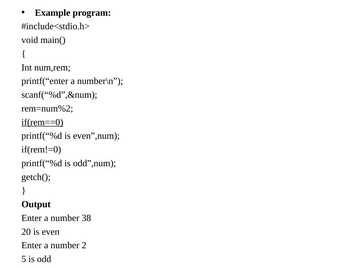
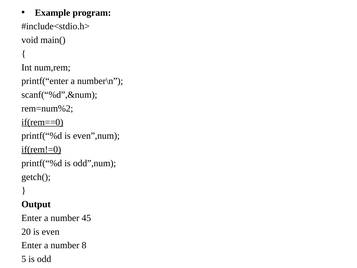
if(rem!=0 underline: none -> present (41, 149)
38: 38 -> 45 (86, 218)
2: 2 -> 8 (84, 245)
